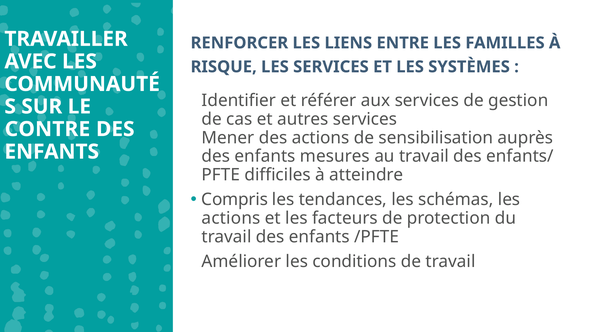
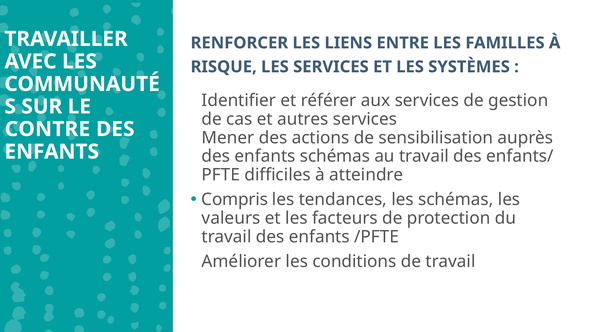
enfants mesures: mesures -> schémas (335, 156)
actions: actions -> valeurs (231, 218)
